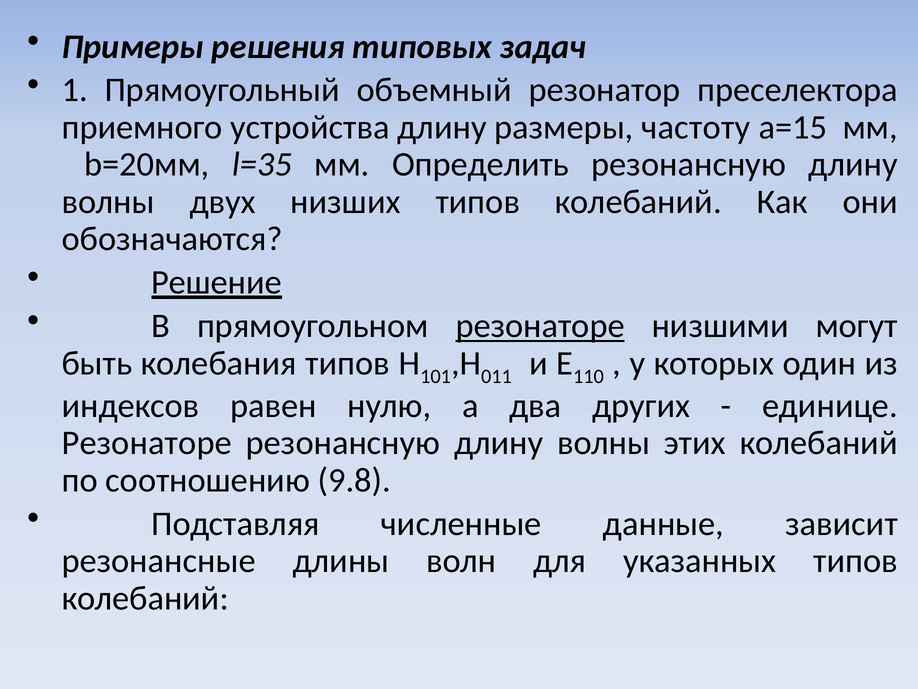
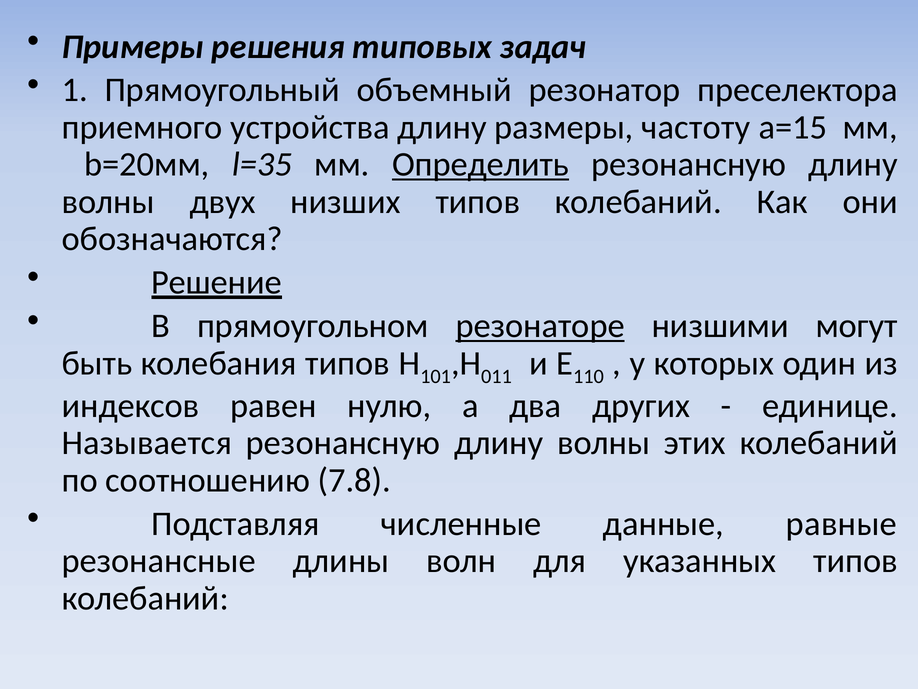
Определить underline: none -> present (481, 164)
Резонаторе: Резонаторе -> Называется (147, 443)
9.8: 9.8 -> 7.8 (354, 480)
зависит: зависит -> равные (841, 523)
